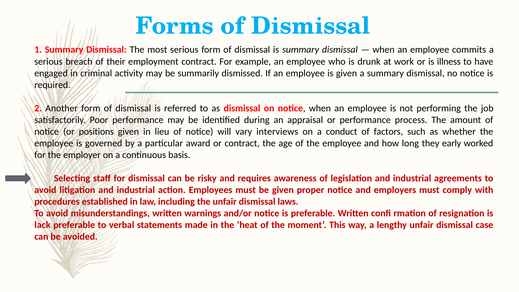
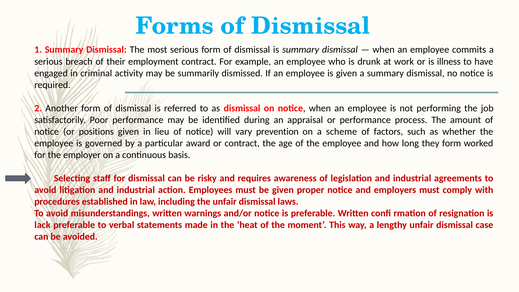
interviews: interviews -> prevention (277, 132)
conduct: conduct -> scheme (342, 132)
they early: early -> form (452, 143)
